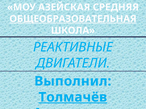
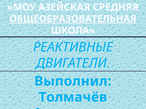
Толмачёв underline: present -> none (73, 98)
